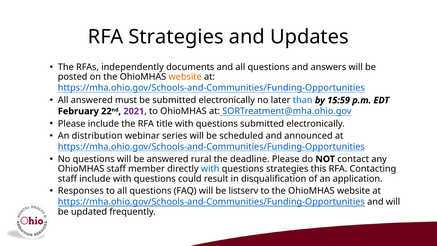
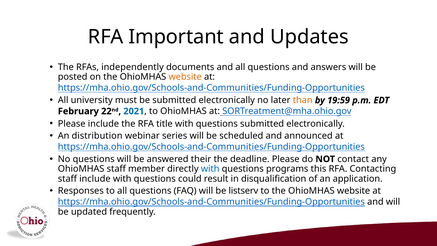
RFA Strategies: Strategies -> Important (176, 37)
All answered: answered -> university (92, 100)
than colour: blue -> orange (303, 100)
15:59: 15:59 -> 19:59 (339, 100)
2021 colour: purple -> blue (134, 111)
rural: rural -> their (201, 159)
questions strategies: strategies -> programs (287, 169)
